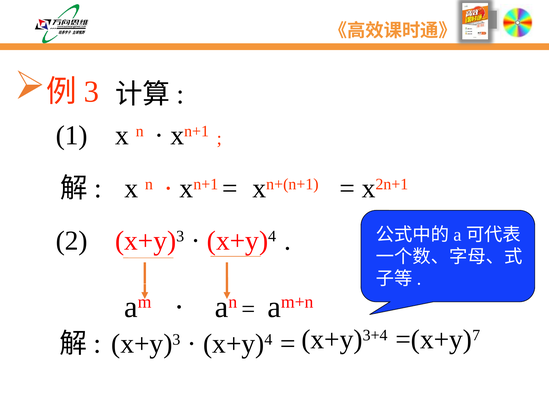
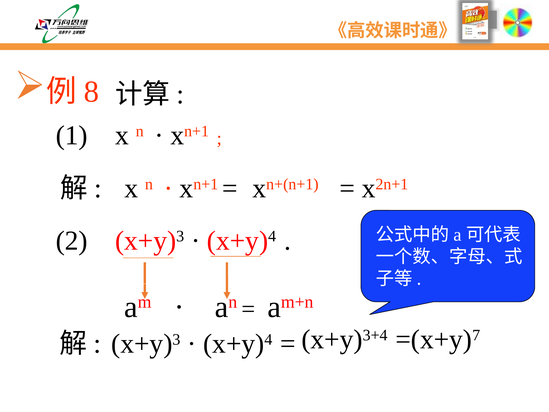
3: 3 -> 8 (91, 92)
